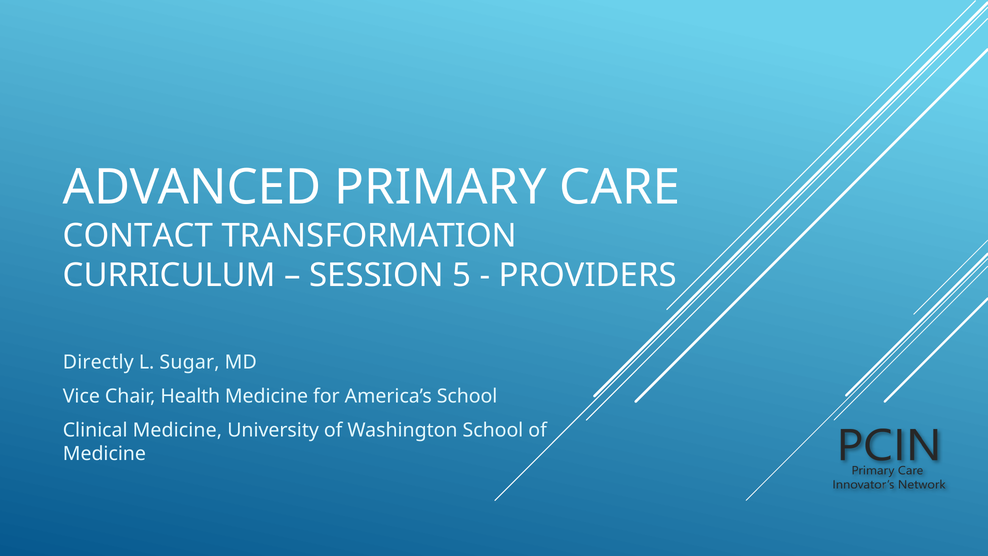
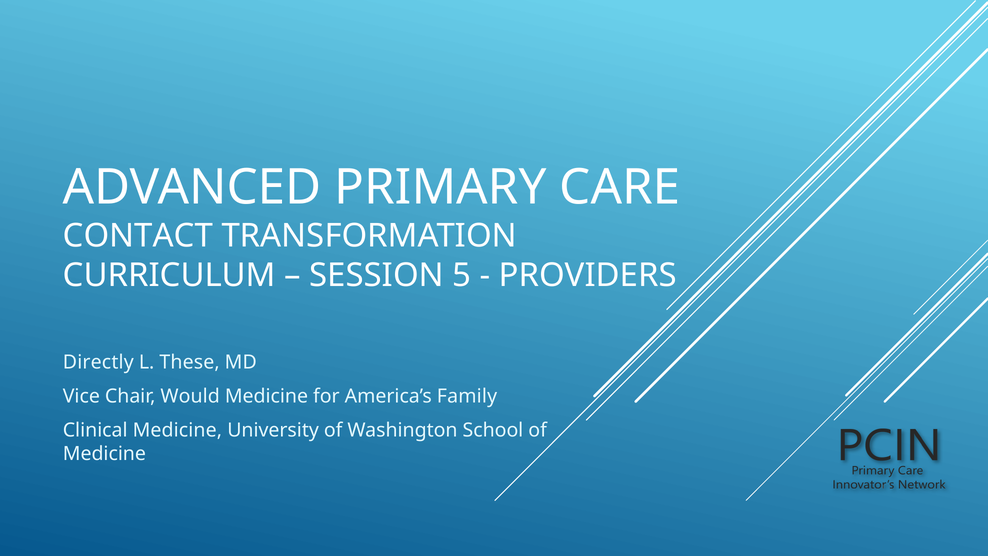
Sugar: Sugar -> These (190, 362)
Health: Health -> Would (190, 396)
America’s School: School -> Family (467, 396)
